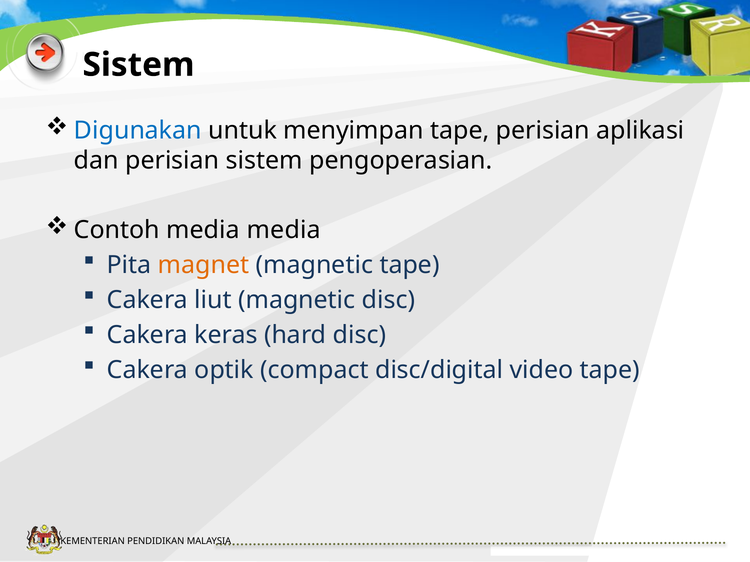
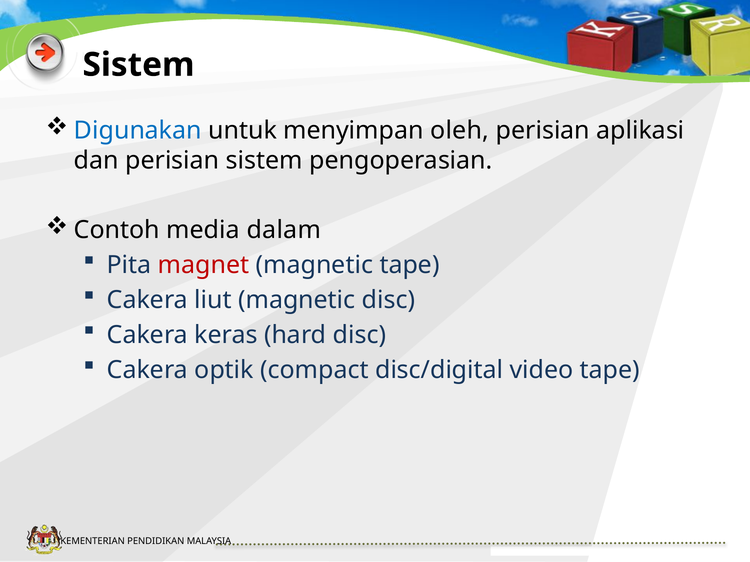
menyimpan tape: tape -> oleh (460, 130)
media media: media -> dalam (284, 230)
magnet colour: orange -> red (204, 265)
